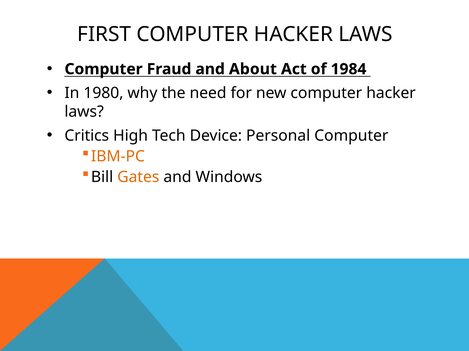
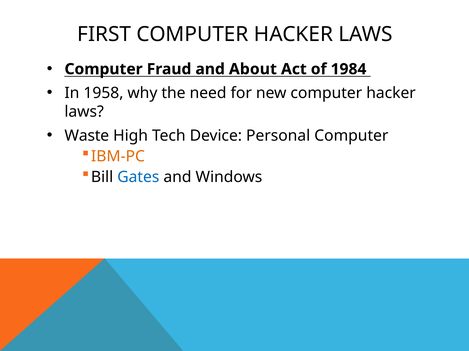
1980: 1980 -> 1958 (103, 93)
Critics: Critics -> Waste (87, 136)
Gates colour: orange -> blue (138, 177)
